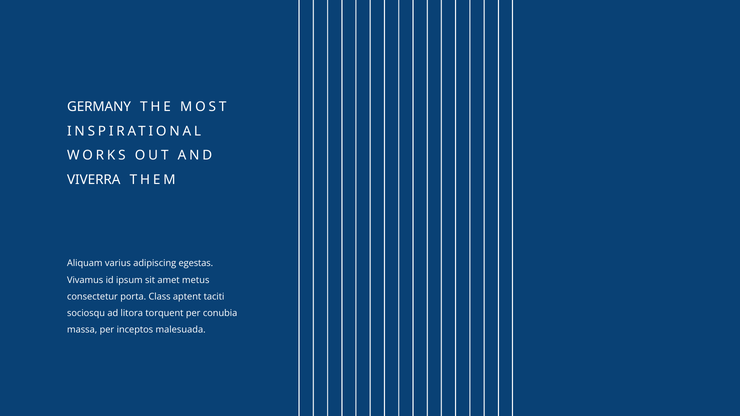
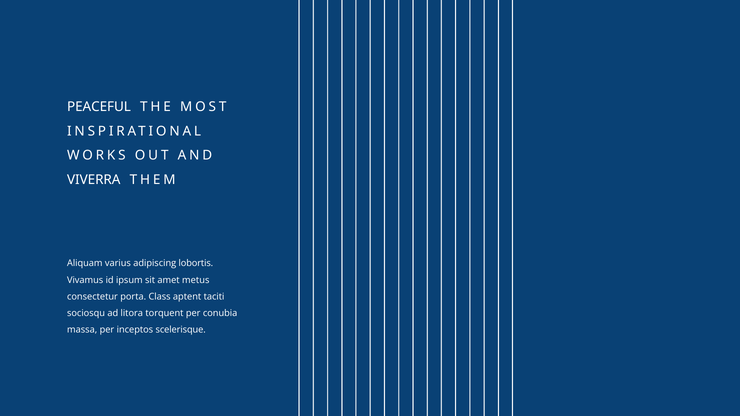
GERMANY: GERMANY -> PEACEFUL (99, 107)
egestas: egestas -> lobortis (196, 263)
malesuada: malesuada -> scelerisque (181, 330)
